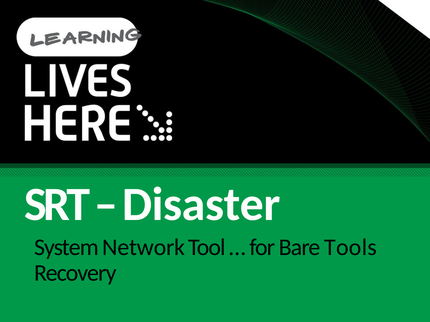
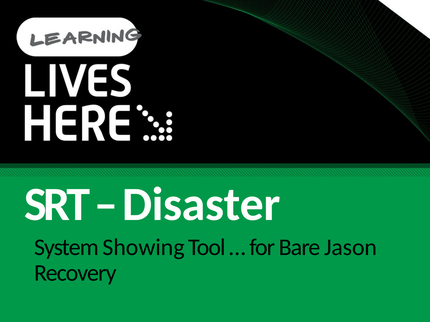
Network: Network -> Showing (144, 248)
Tools: Tools -> Jason (351, 248)
